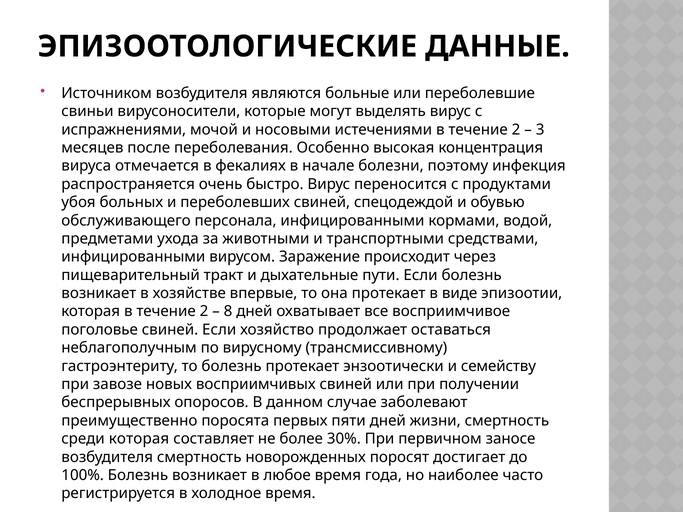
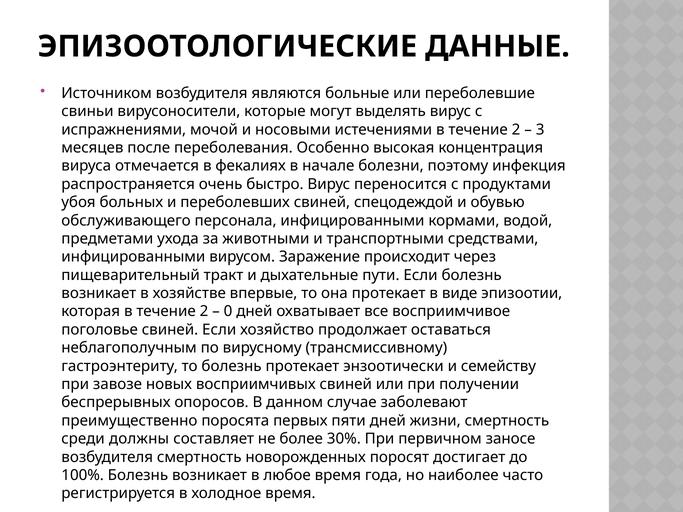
8: 8 -> 0 (228, 312)
среди которая: которая -> должны (139, 439)
